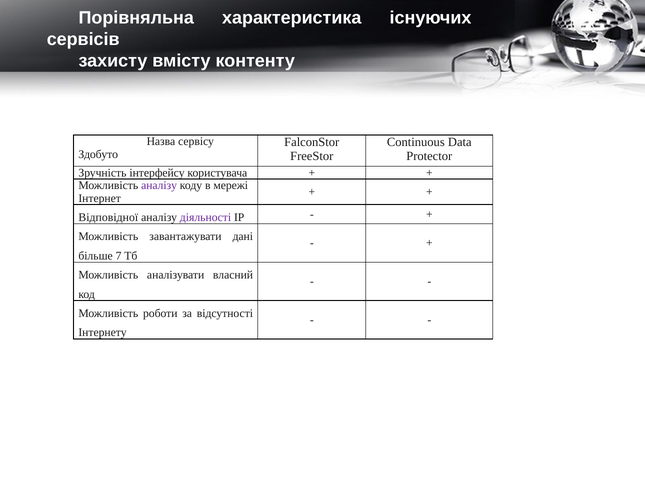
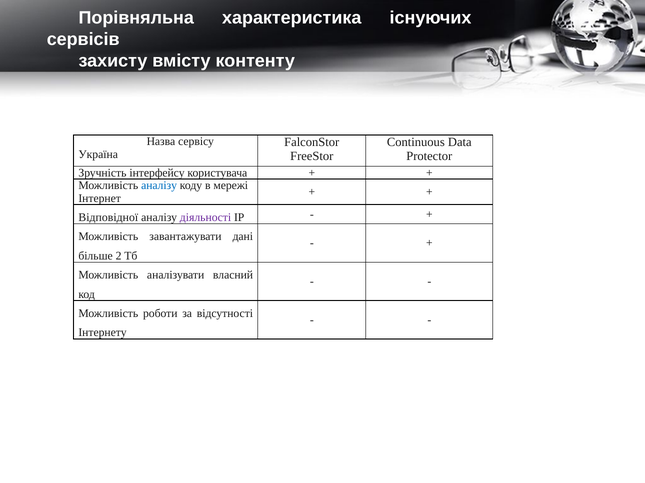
Здобуто: Здобуто -> Україна (98, 154)
аналізу colour: purple -> blue (159, 186)
7: 7 -> 2 (119, 256)
